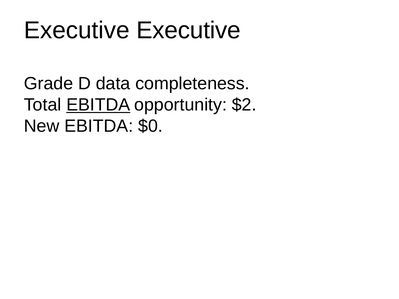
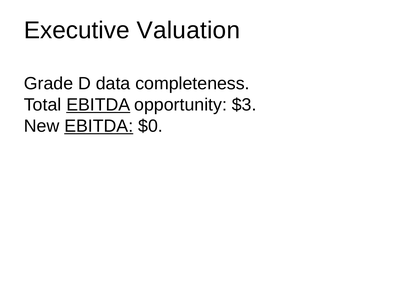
Executive Executive: Executive -> Valuation (188, 30)
$2: $2 -> $3 (244, 105)
EBITDA underline: none -> present (99, 126)
